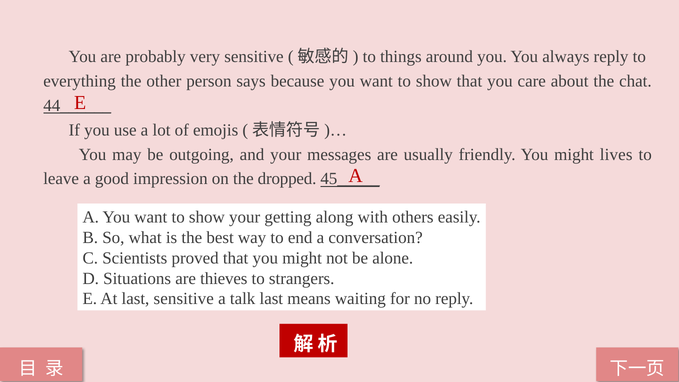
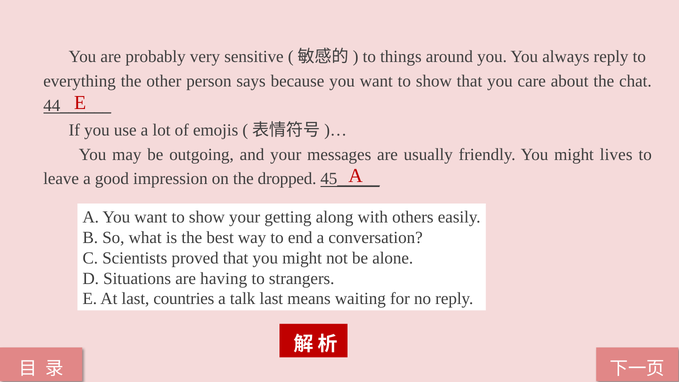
thieves: thieves -> having (224, 278)
last sensitive: sensitive -> countries (184, 299)
